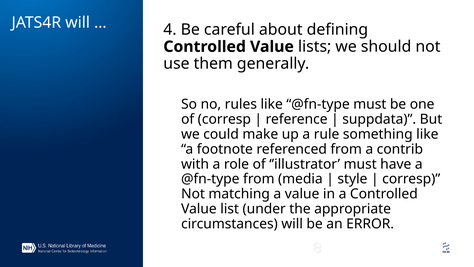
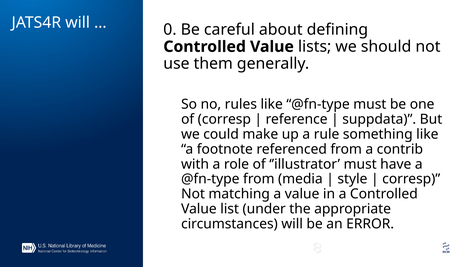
4: 4 -> 0 (170, 30)
